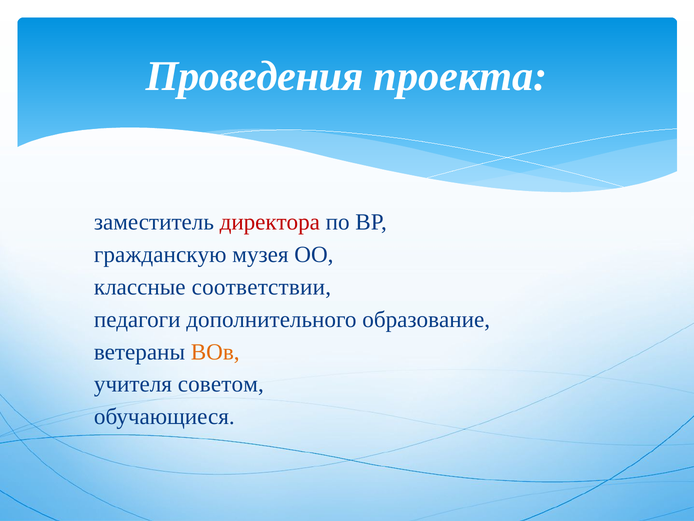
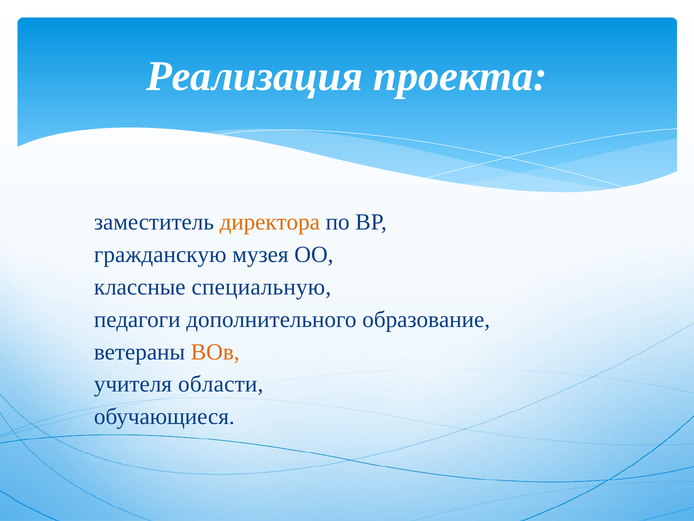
Проведения: Проведения -> Реализация (254, 76)
директора colour: red -> orange (270, 222)
соответствии: соответствии -> специальную (261, 287)
советом: советом -> области (221, 384)
